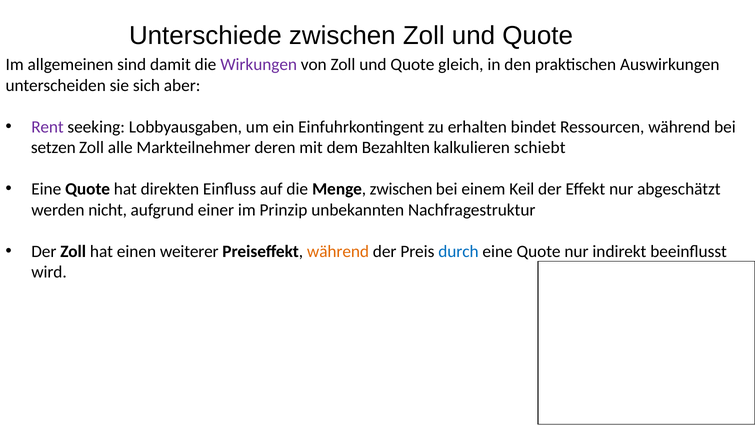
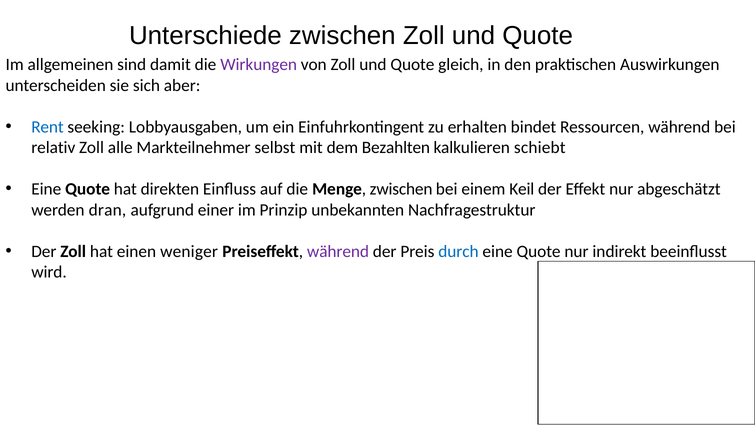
Rent colour: purple -> blue (47, 127)
setzen: setzen -> relativ (53, 148)
deren: deren -> selbst (275, 148)
nicht: nicht -> dran (107, 210)
weiterer: weiterer -> weniger (189, 251)
während colour: orange -> purple (338, 251)
